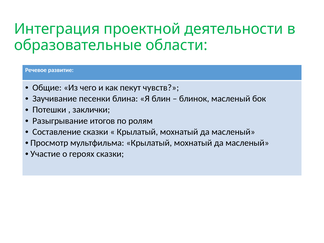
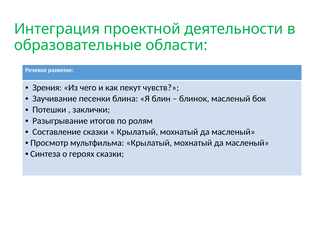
Общие: Общие -> Зрения (47, 88)
Участие: Участие -> Синтеза (45, 154)
